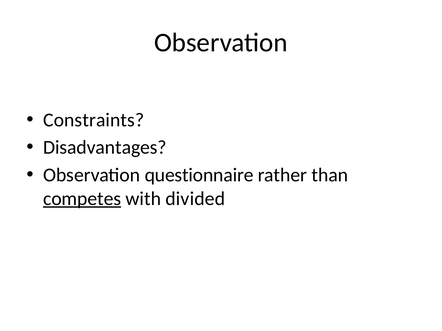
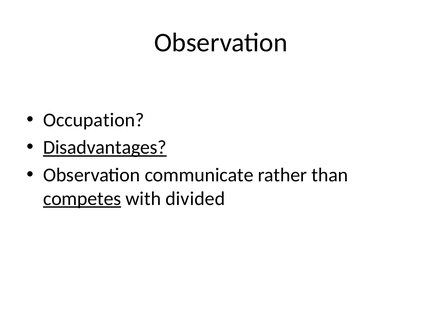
Constraints: Constraints -> Occupation (94, 120)
Disadvantages underline: none -> present (105, 148)
questionnaire: questionnaire -> communicate (199, 175)
